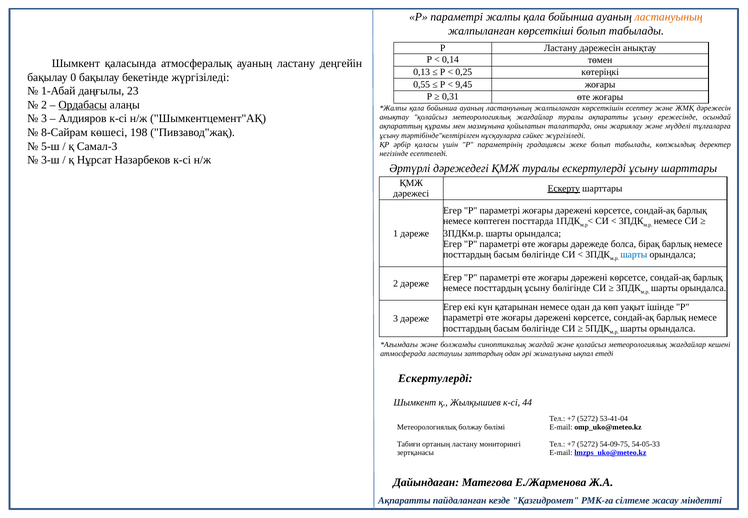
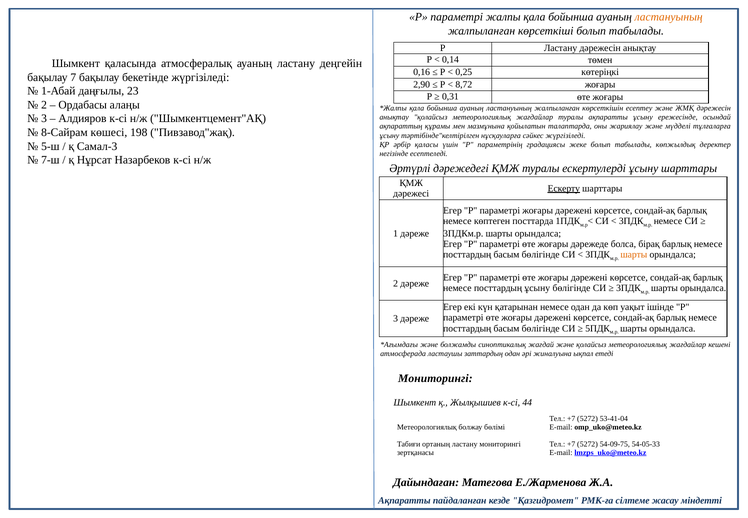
0,13: 0,13 -> 0,16 (422, 72)
0: 0 -> 7 (73, 77)
0,55: 0,55 -> 2,90 (422, 84)
9,45: 9,45 -> 8,72 (464, 84)
Ордабасы underline: present -> none (83, 105)
3-ш: 3-ш -> 7-ш (50, 160)
шарты colour: blue -> orange (634, 254)
Ескертулерді: Ескертулерді -> Мониторингі (435, 379)
